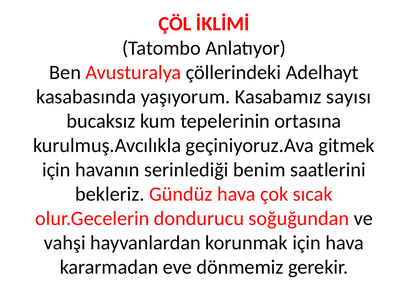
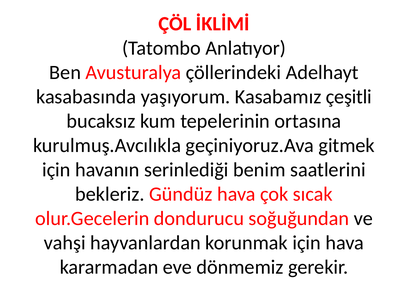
sayısı: sayısı -> çeşitli (349, 97)
